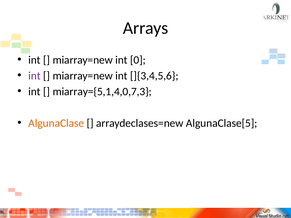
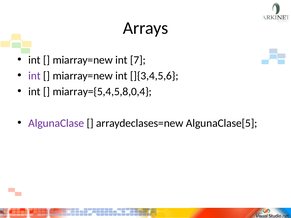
0: 0 -> 7 (138, 60)
miarray={5,1,4,0,7,3: miarray={5,1,4,0,7,3 -> miarray={5,4,5,8,0,4 (102, 92)
AlgunaClase colour: orange -> purple (56, 123)
